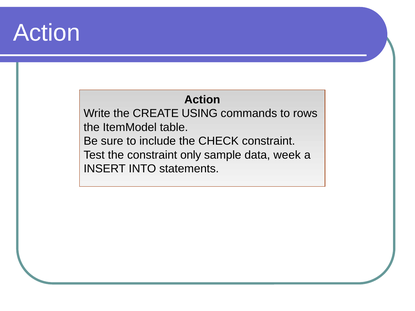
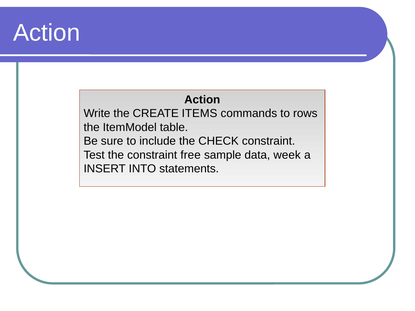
USING: USING -> ITEMS (200, 114)
only: only -> free (191, 155)
